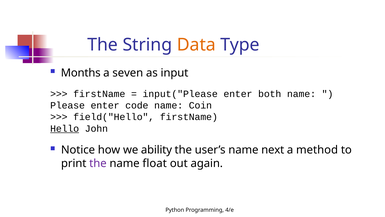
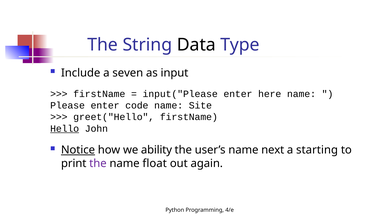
Data colour: orange -> black (196, 45)
Months: Months -> Include (81, 73)
both: both -> here (270, 94)
Coin: Coin -> Site (200, 105)
field("Hello: field("Hello -> greet("Hello (114, 117)
Notice underline: none -> present (78, 150)
method: method -> starting (317, 150)
